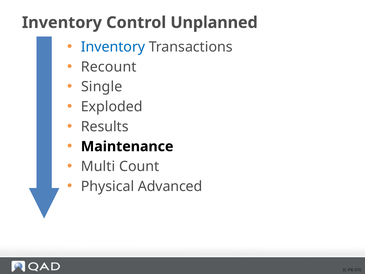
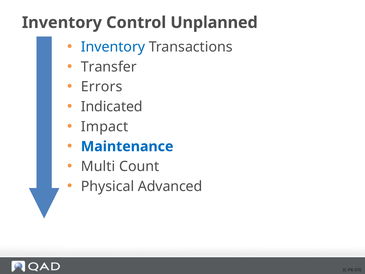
Recount: Recount -> Transfer (109, 67)
Single: Single -> Errors (102, 87)
Exploded: Exploded -> Indicated (112, 107)
Results: Results -> Impact (105, 126)
Maintenance colour: black -> blue (127, 146)
